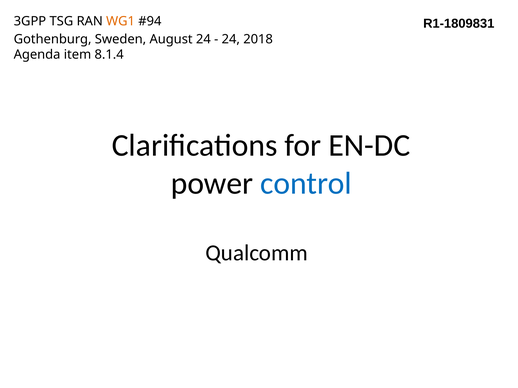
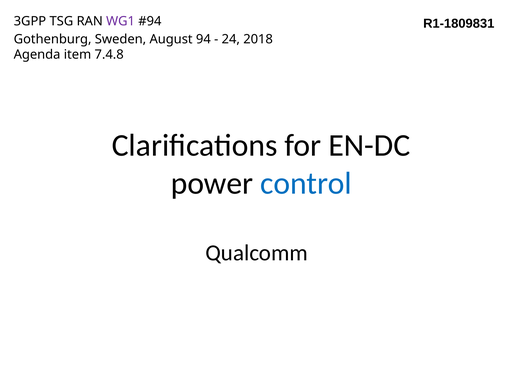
WG1 colour: orange -> purple (121, 21)
August 24: 24 -> 94 (203, 39)
8.1.4: 8.1.4 -> 7.4.8 (109, 55)
